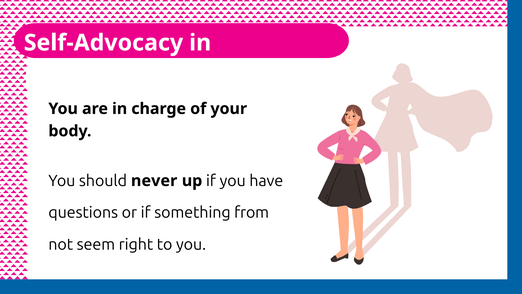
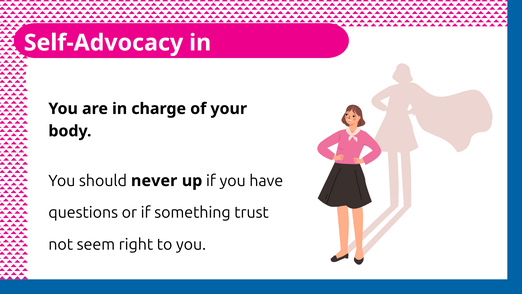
from: from -> trust (252, 212)
